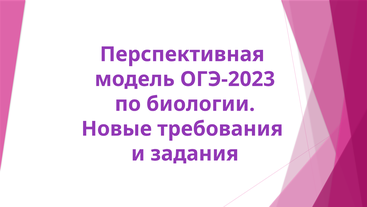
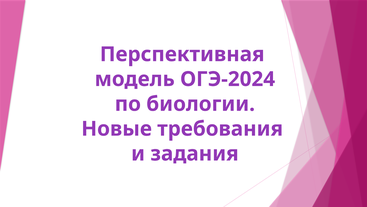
ОГЭ-2023: ОГЭ-2023 -> ОГЭ-2024 (228, 79)
